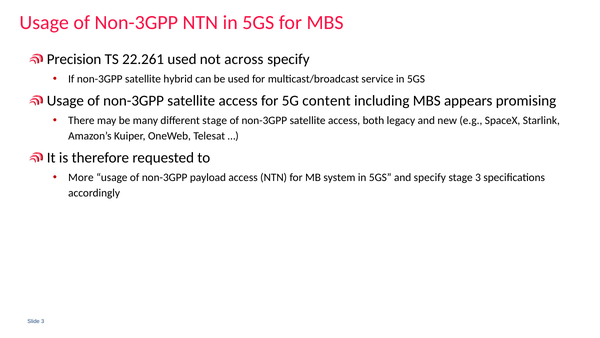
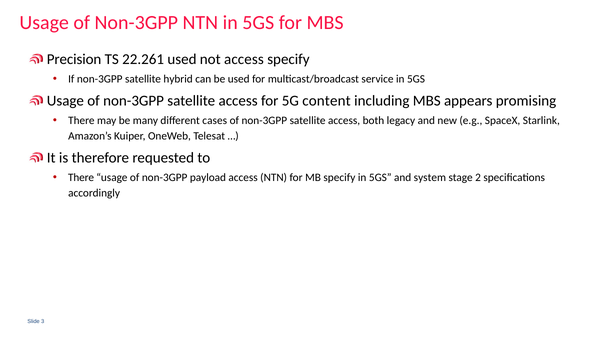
not across: across -> access (244, 59)
different stage: stage -> cases (215, 120)
More: More -> There (81, 177)
MB system: system -> specify (339, 177)
and specify: specify -> system (430, 177)
stage 3: 3 -> 2 (478, 177)
